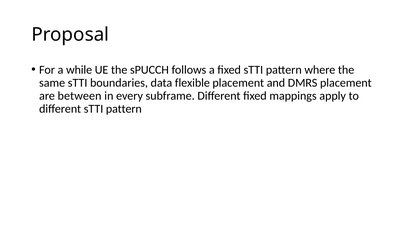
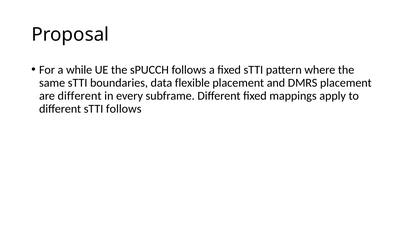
are between: between -> different (80, 96)
different sTTI pattern: pattern -> follows (124, 109)
